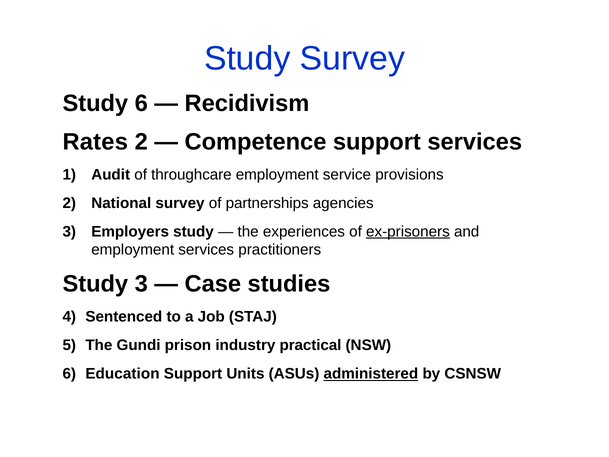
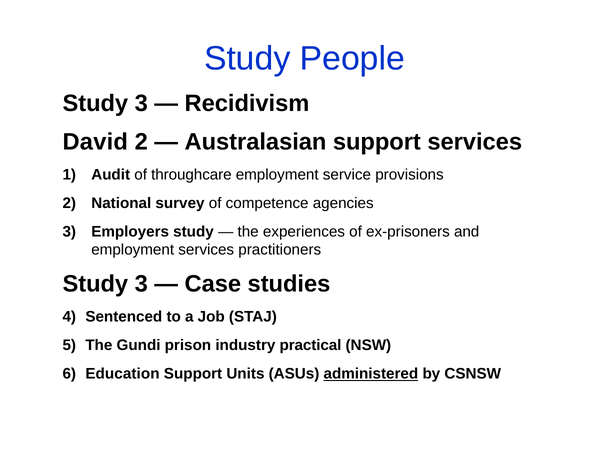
Study Survey: Survey -> People (352, 59)
6: 6 -> 3 (141, 103)
Rates: Rates -> David (95, 142)
Competence: Competence -> Australasian (256, 142)
partnerships: partnerships -> competence (267, 203)
ex-prisoners underline: present -> none (408, 231)
